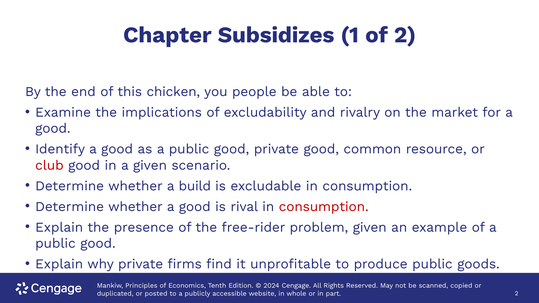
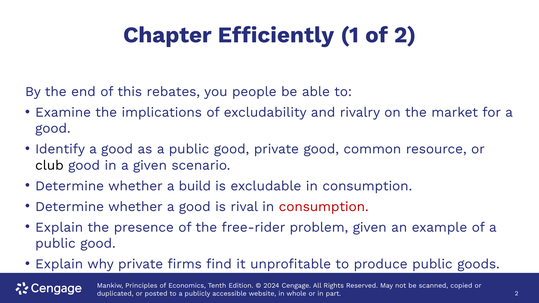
Subsidizes: Subsidizes -> Efficiently (276, 35)
chicken: chicken -> rebates (173, 92)
club colour: red -> black (49, 165)
